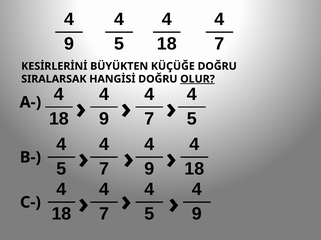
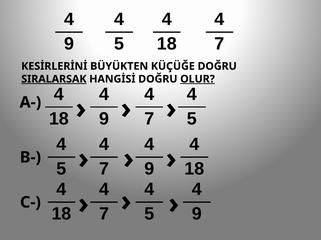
SIRALARSAK underline: none -> present (54, 79)
